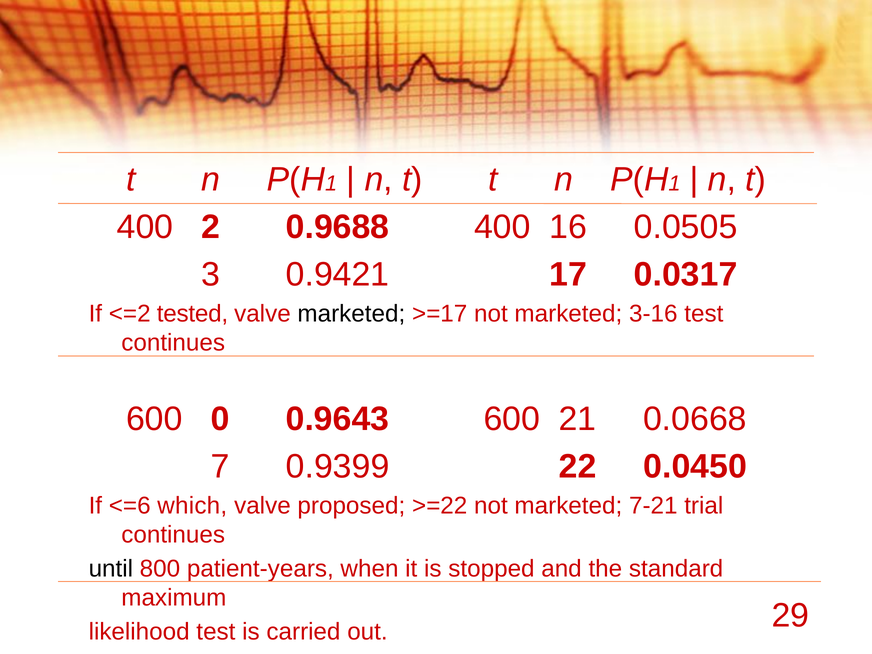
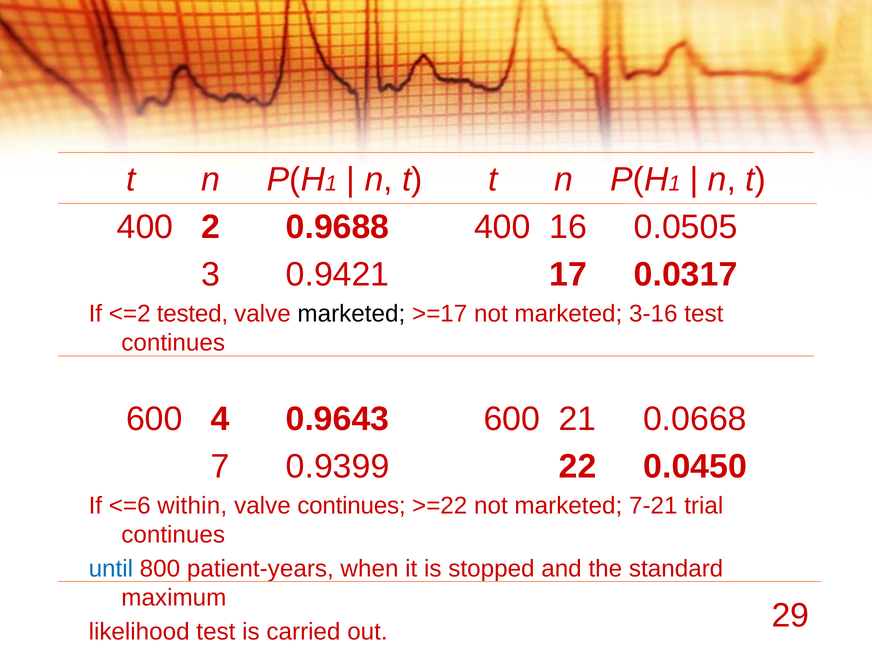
0: 0 -> 4 (220, 419)
which: which -> within (192, 506)
valve proposed: proposed -> continues (351, 506)
until colour: black -> blue (111, 569)
